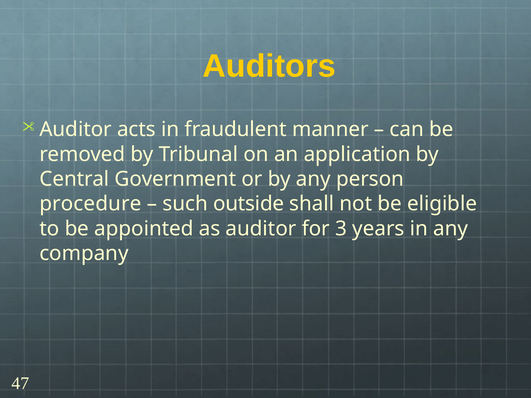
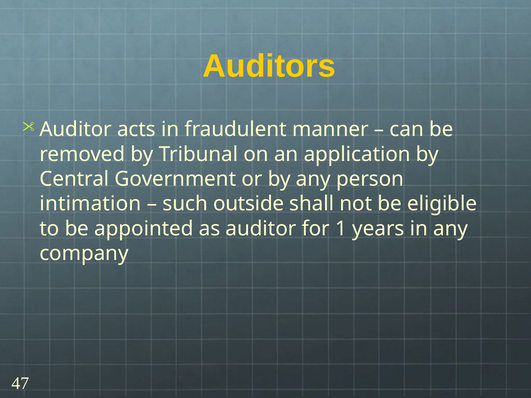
procedure: procedure -> intimation (90, 204)
3: 3 -> 1 (341, 229)
